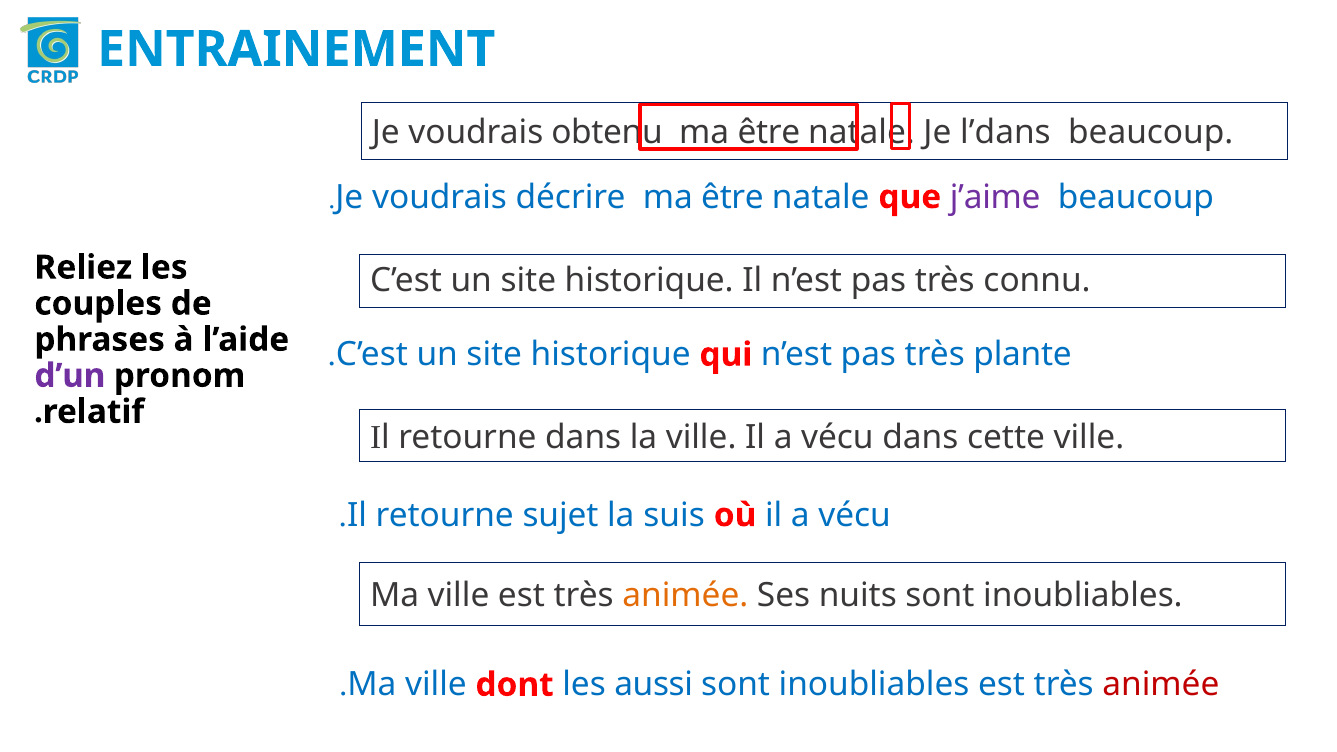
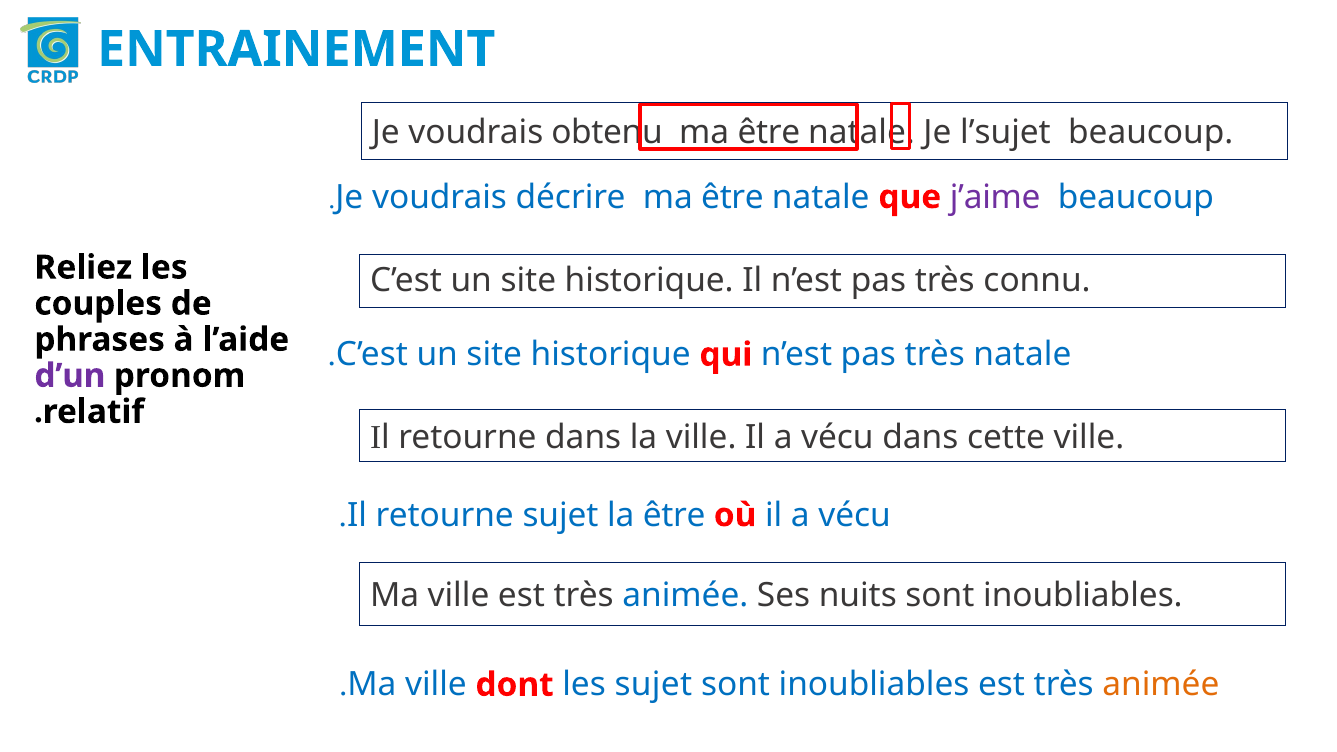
l’dans: l’dans -> l’sujet (1006, 133)
très plante: plante -> natale (1022, 355)
la suis: suis -> être (674, 515)
animée colour: orange -> blue (685, 596)
les aussi: aussi -> sujet (653, 685)
animée colour: red -> orange (1161, 685)
